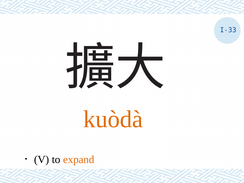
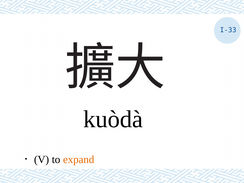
kuòdà colour: orange -> black (113, 119)
